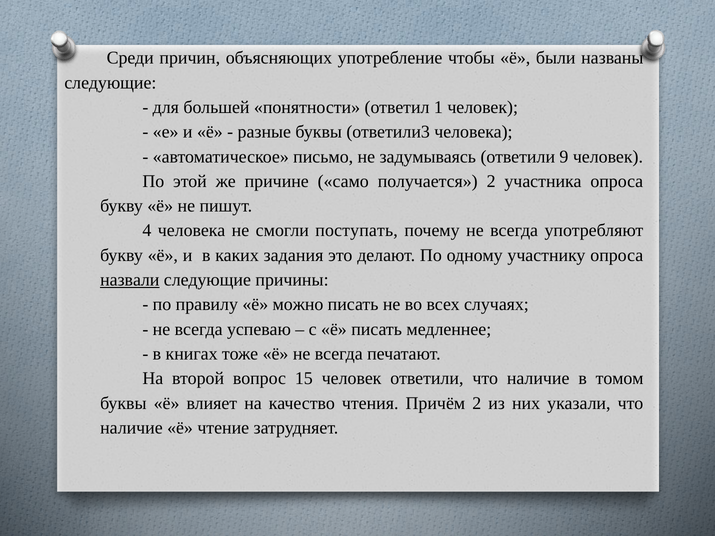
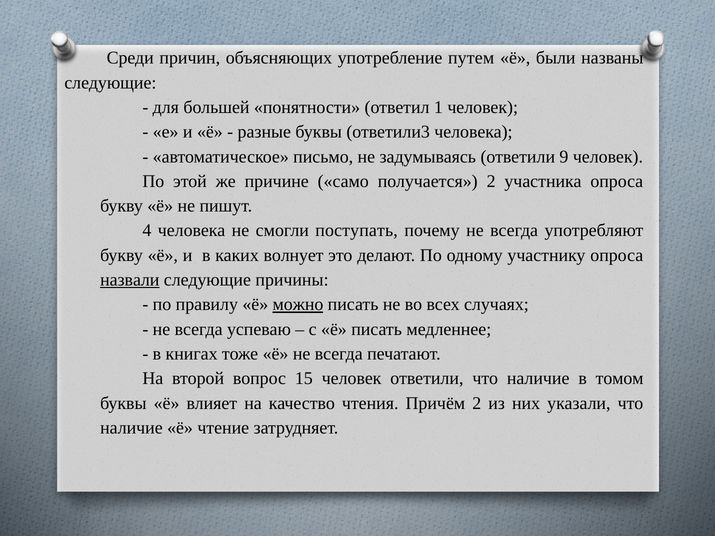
чтобы: чтобы -> путем (471, 58)
задания: задания -> волнует (294, 255)
можно underline: none -> present (298, 305)
